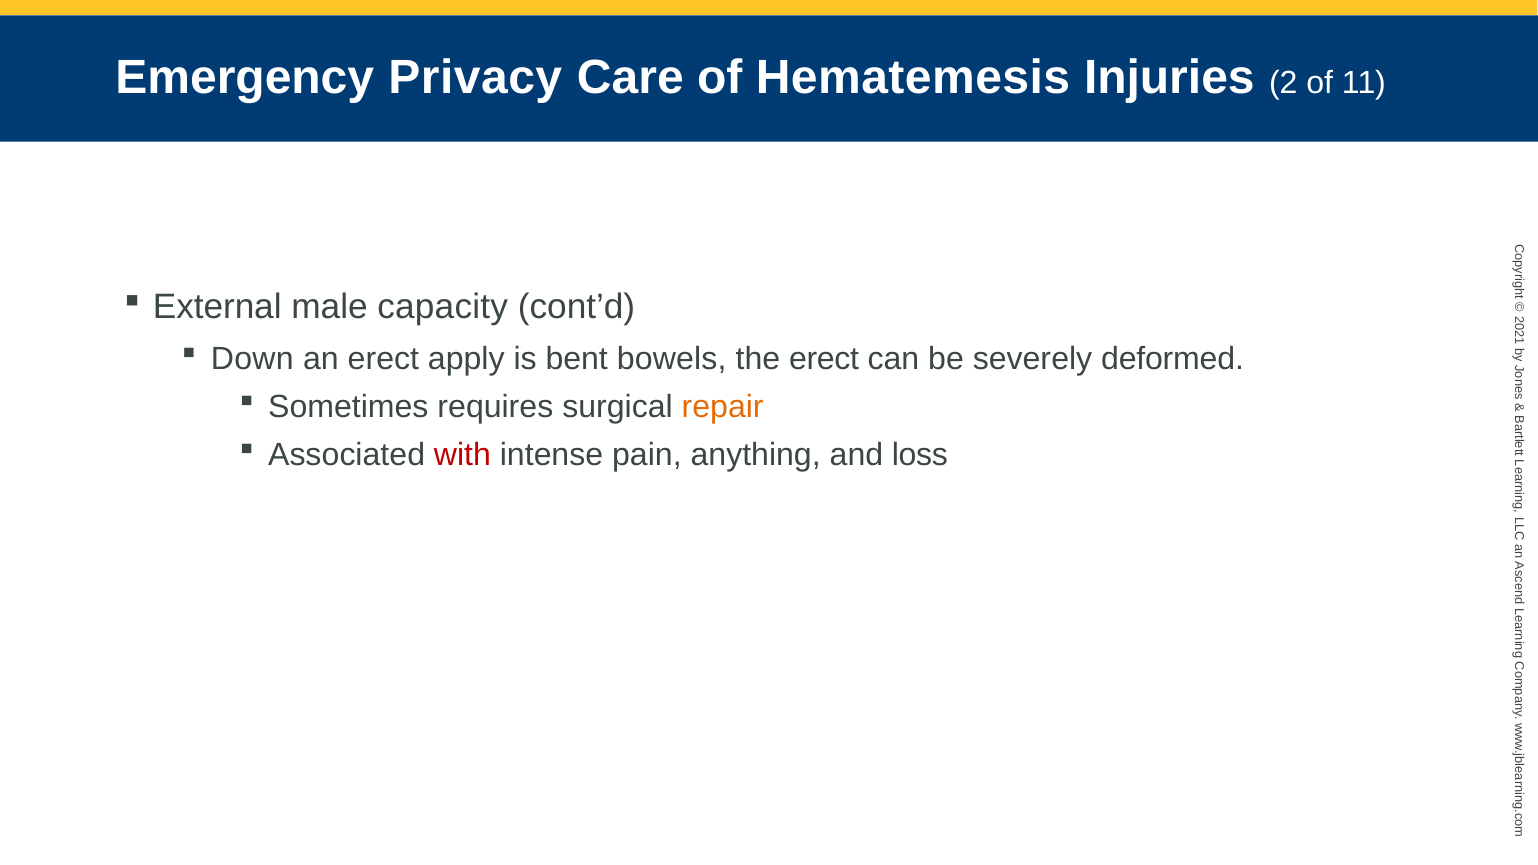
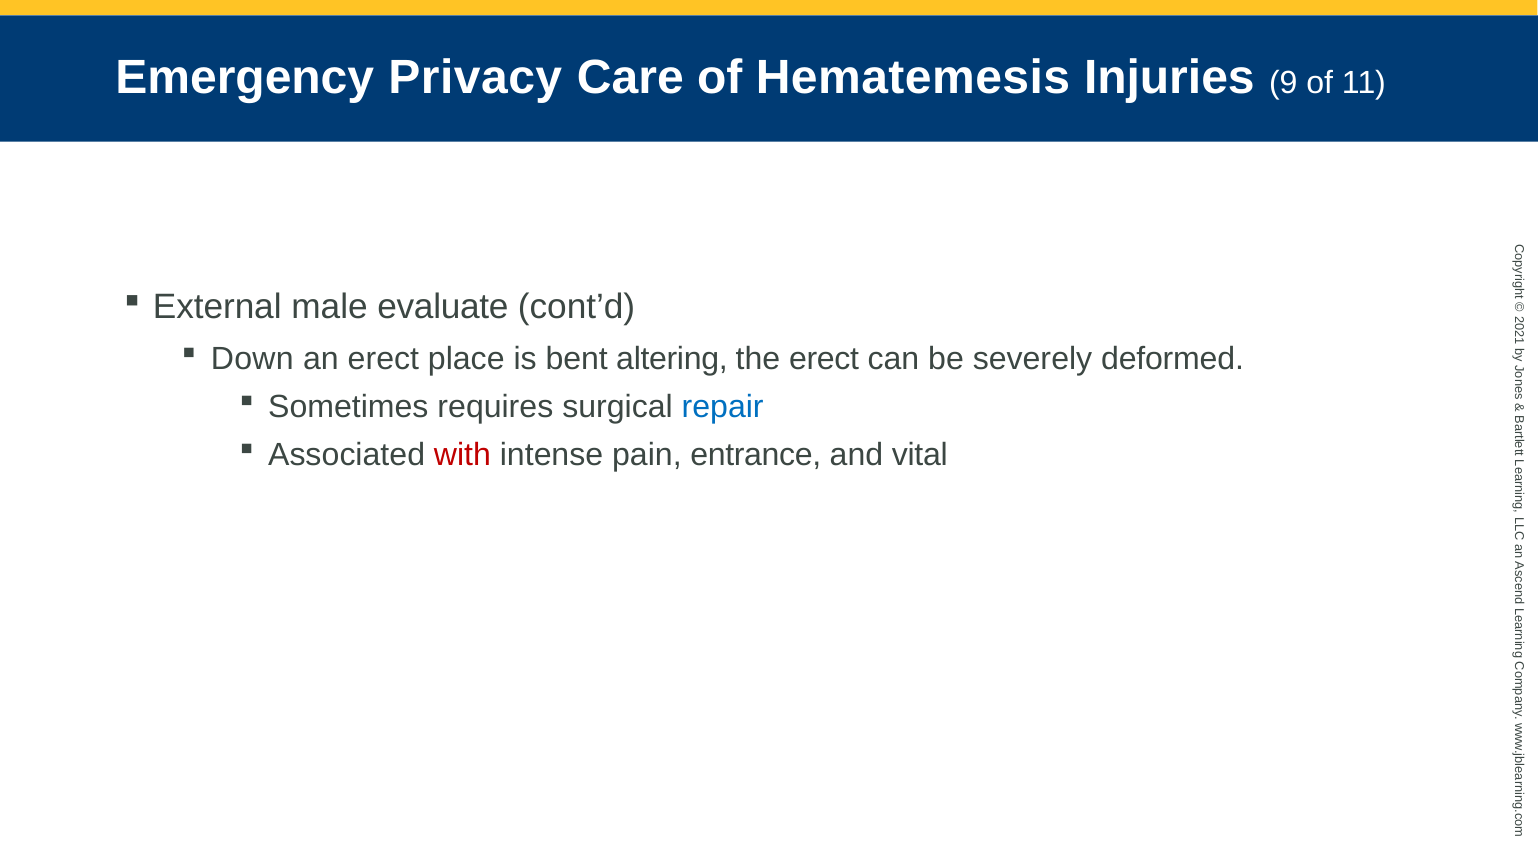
Injuries 2: 2 -> 9 (1283, 83)
capacity: capacity -> evaluate (443, 307)
apply: apply -> place (466, 359)
bowels: bowels -> altering (672, 359)
repair colour: orange -> blue (723, 407)
anything: anything -> entrance (756, 455)
loss: loss -> vital (920, 455)
